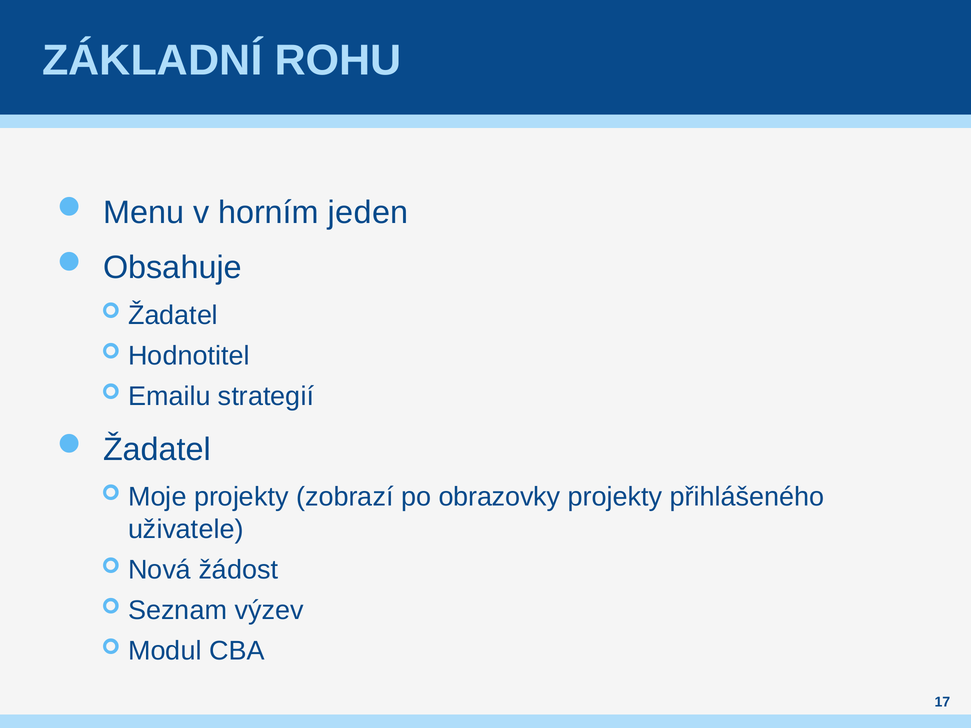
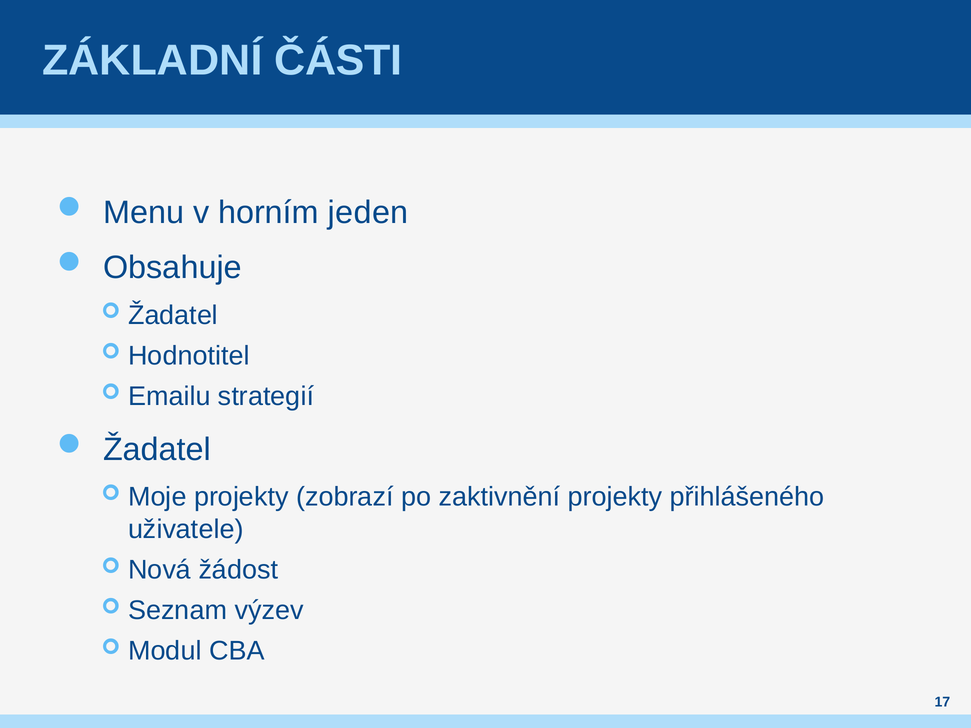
ROHU: ROHU -> ČÁSTI (338, 60)
obrazovky: obrazovky -> zaktivnění (499, 497)
